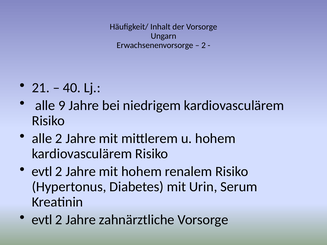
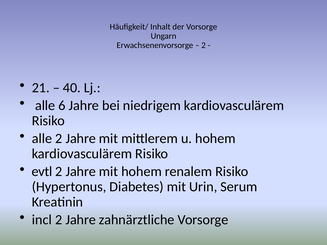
9: 9 -> 6 (62, 106)
evtl: evtl -> incl (42, 220)
